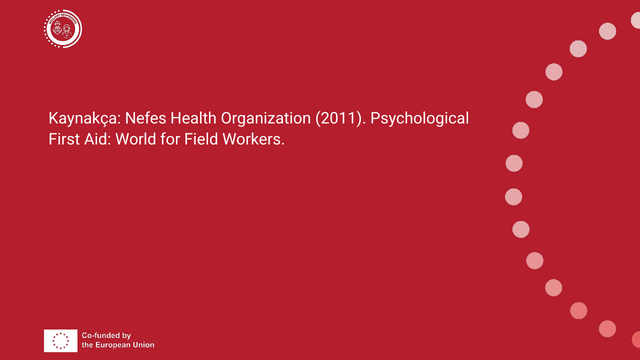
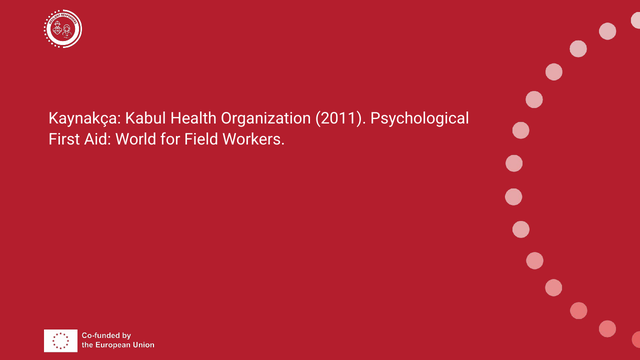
Nefes: Nefes -> Kabul (146, 118)
